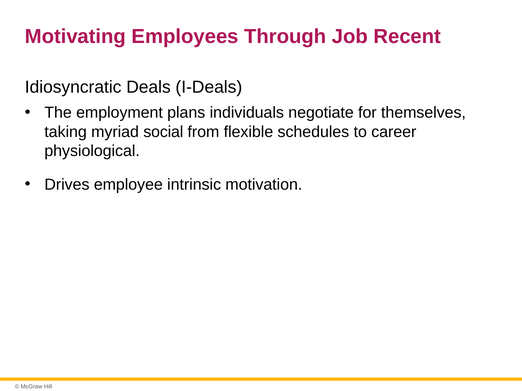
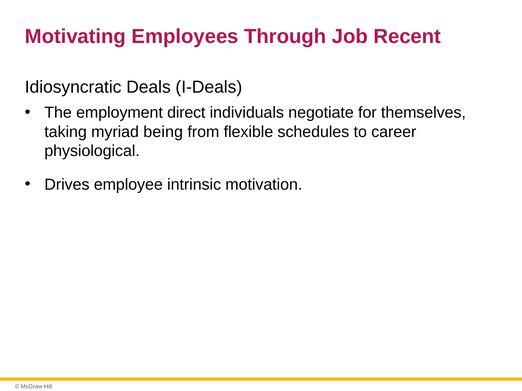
plans: plans -> direct (186, 113)
social: social -> being (163, 132)
